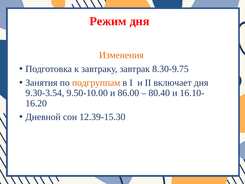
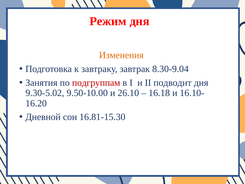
8.30-9.75: 8.30-9.75 -> 8.30-9.04 (170, 69)
подгруппам colour: orange -> red (96, 83)
включает: включает -> подводит (173, 83)
9.30-3.54: 9.30-3.54 -> 9.30-5.02 (45, 93)
86.00: 86.00 -> 26.10 (128, 93)
80.40: 80.40 -> 16.18 (159, 93)
12.39-15.30: 12.39-15.30 -> 16.81-15.30 (102, 117)
